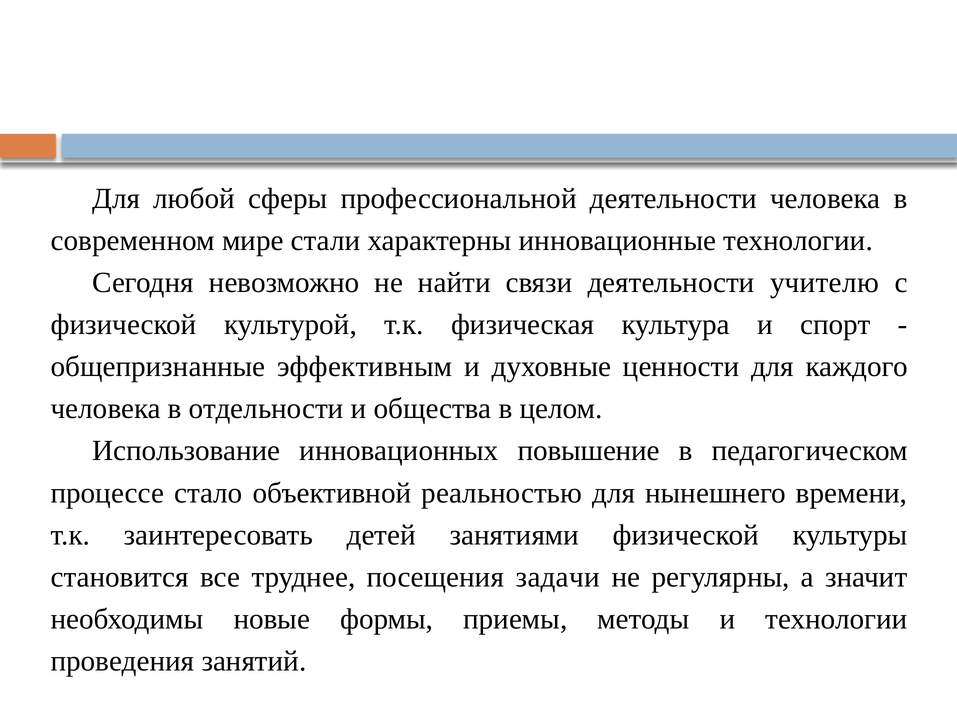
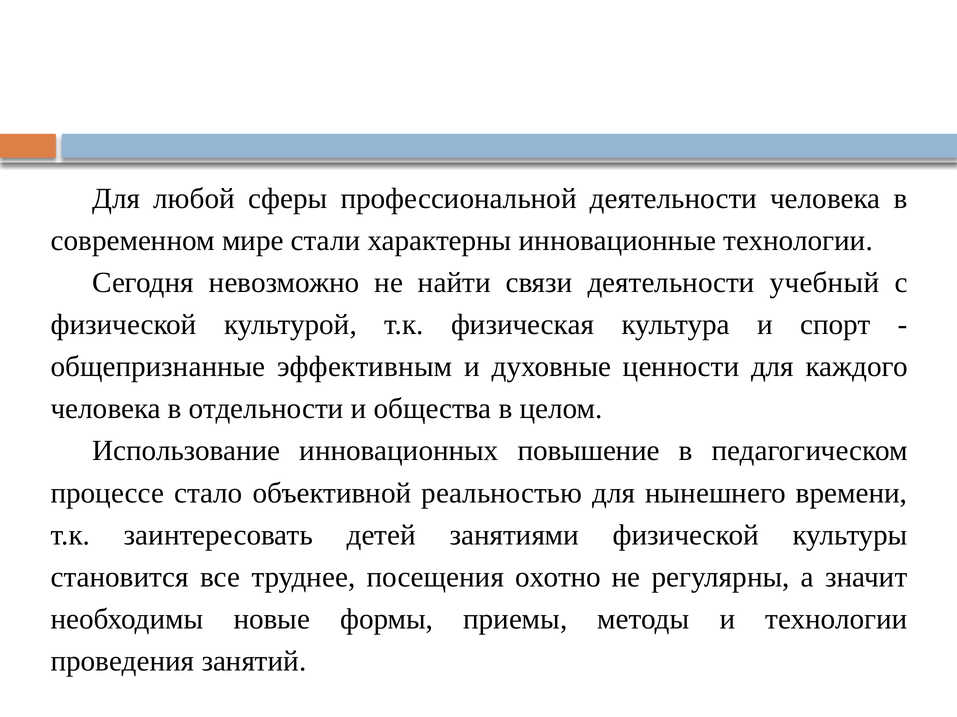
учителю: учителю -> учебный (825, 283)
задачи: задачи -> охотно (558, 578)
